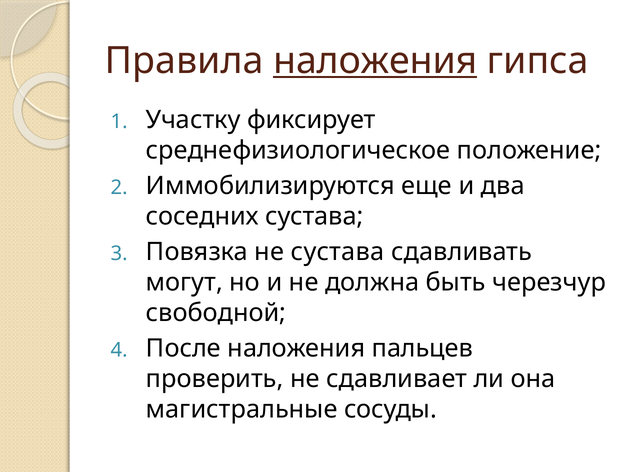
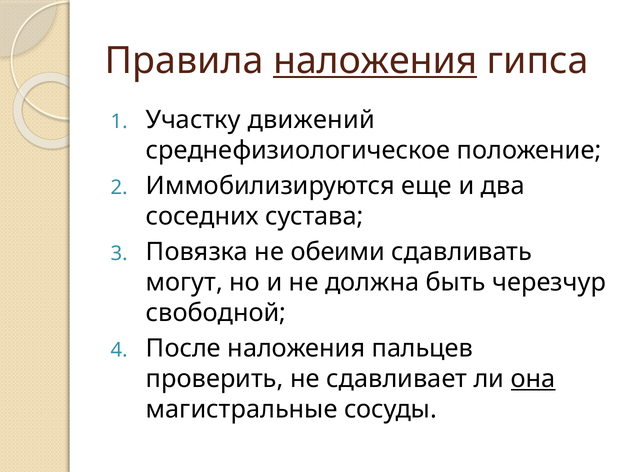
фиксирует: фиксирует -> движений (311, 120)
не сустава: сустава -> обеими (338, 252)
она underline: none -> present (533, 379)
